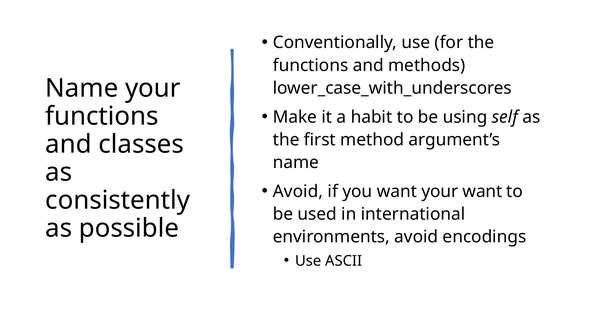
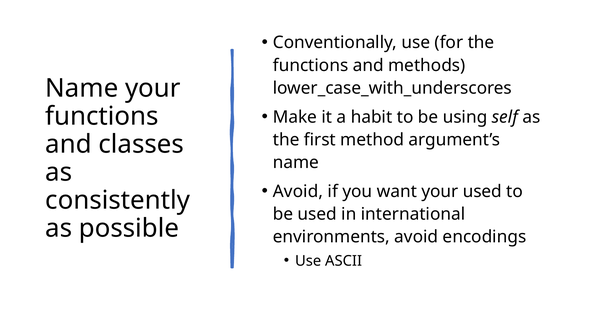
your want: want -> used (482, 191)
